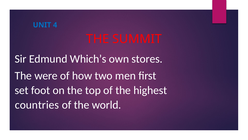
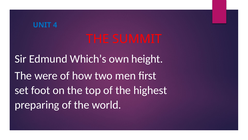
stores: stores -> height (147, 59)
countries: countries -> preparing (37, 105)
